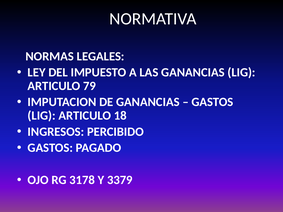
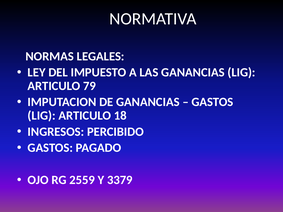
3178: 3178 -> 2559 (82, 180)
